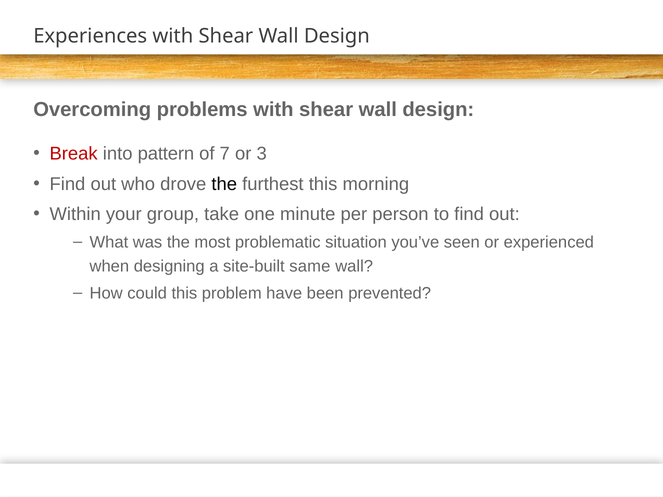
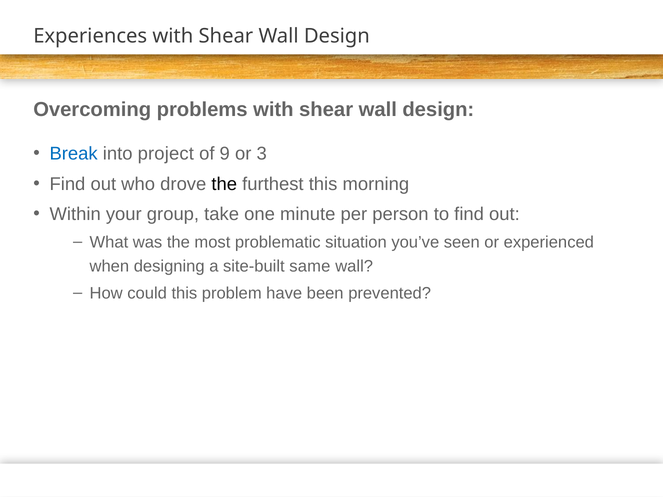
Break colour: red -> blue (74, 154)
pattern: pattern -> project (166, 154)
7: 7 -> 9 (225, 154)
